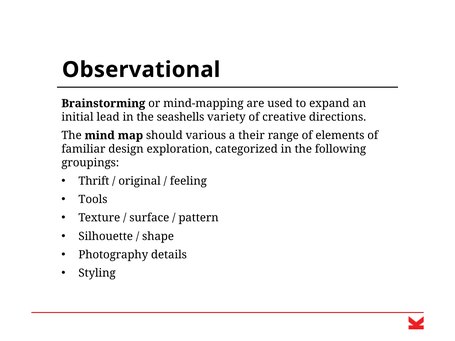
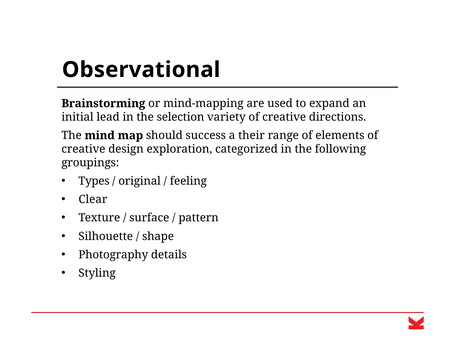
seashells: seashells -> selection (181, 117)
various: various -> success (206, 136)
familiar: familiar -> creative (83, 149)
Thrift: Thrift -> Types (94, 181)
Tools: Tools -> Clear (93, 200)
